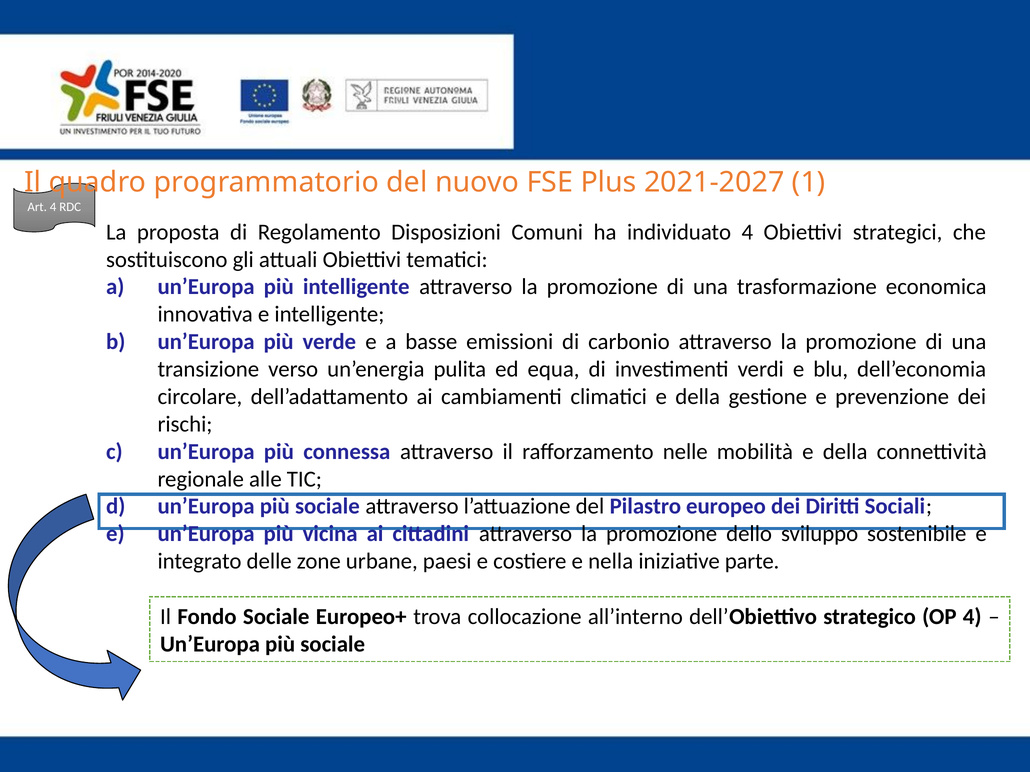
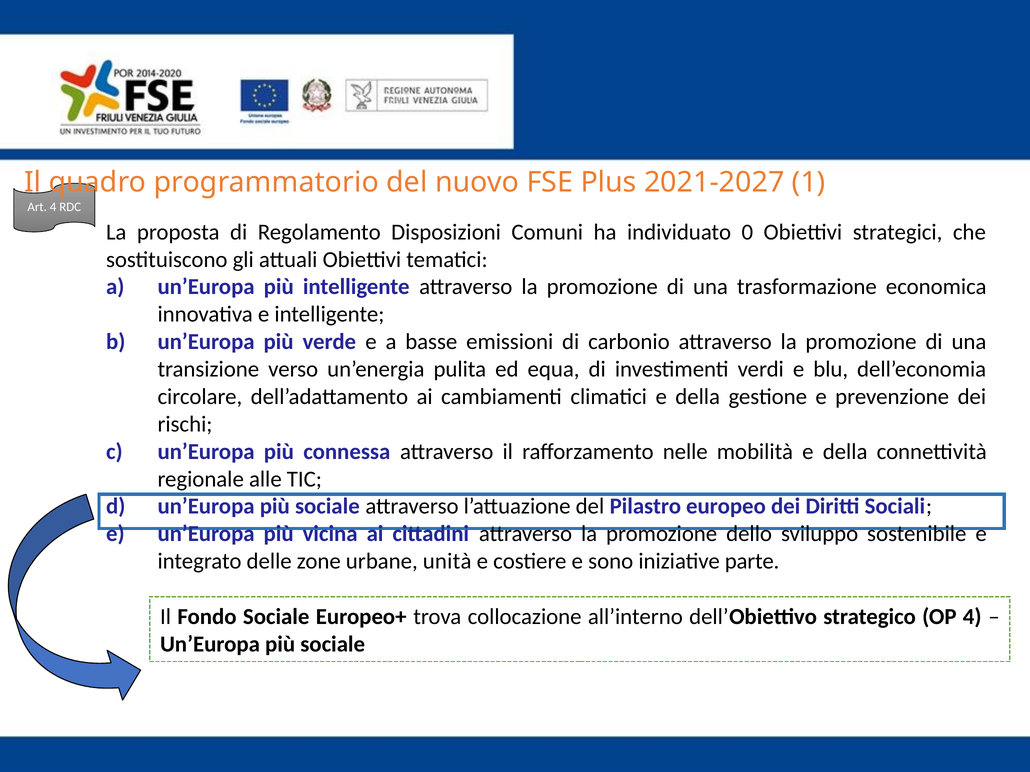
individuato 4: 4 -> 0 (747, 232)
paesi: paesi -> unità (447, 562)
nella: nella -> sono (611, 562)
